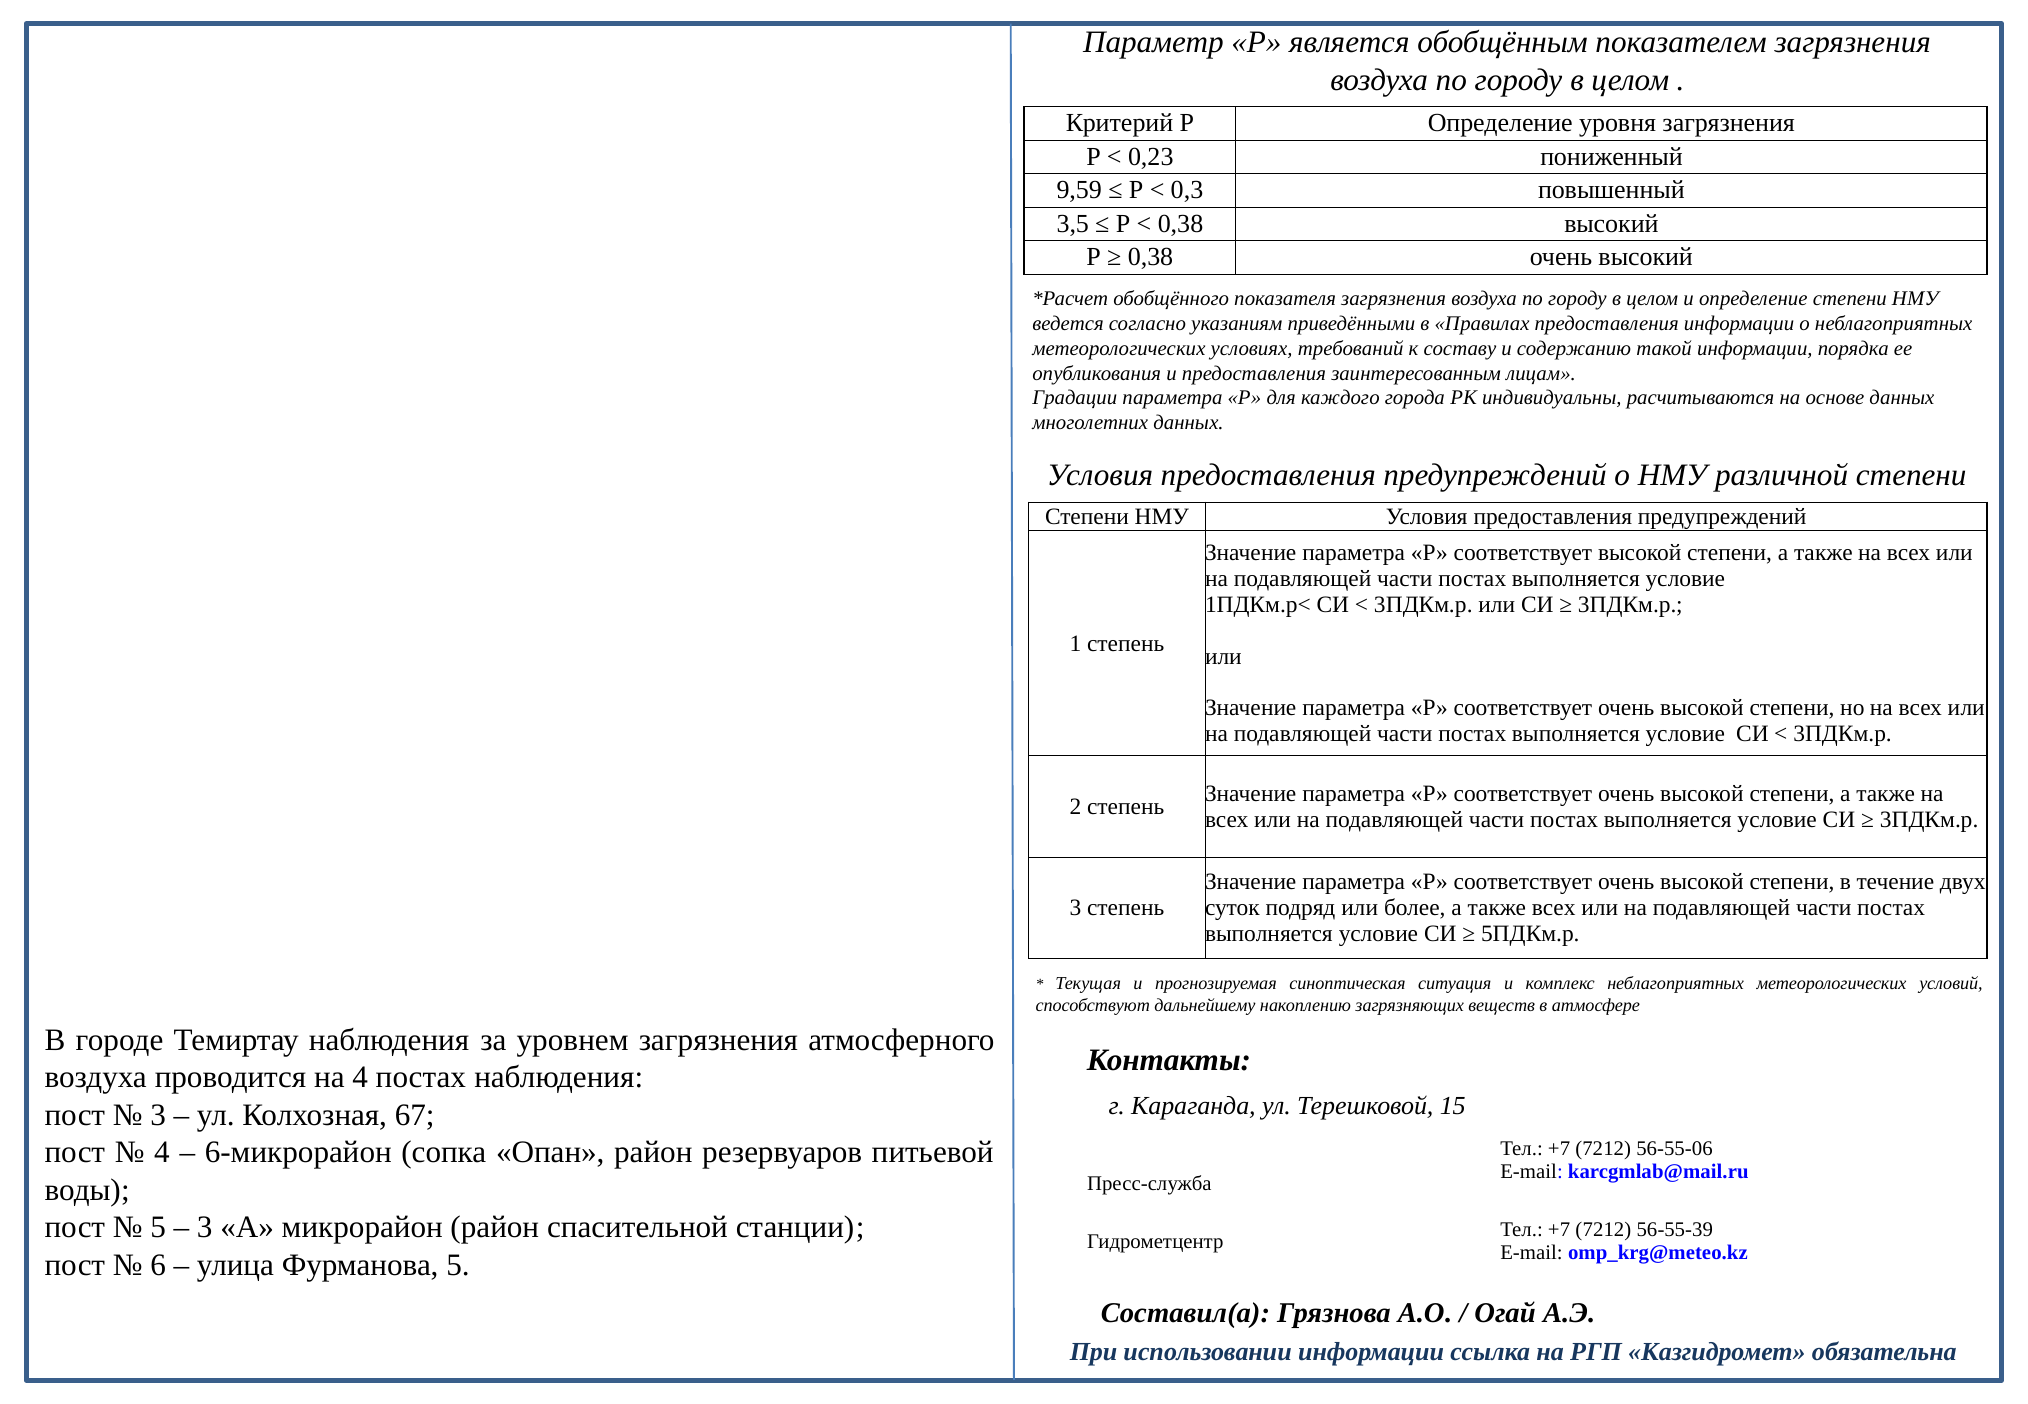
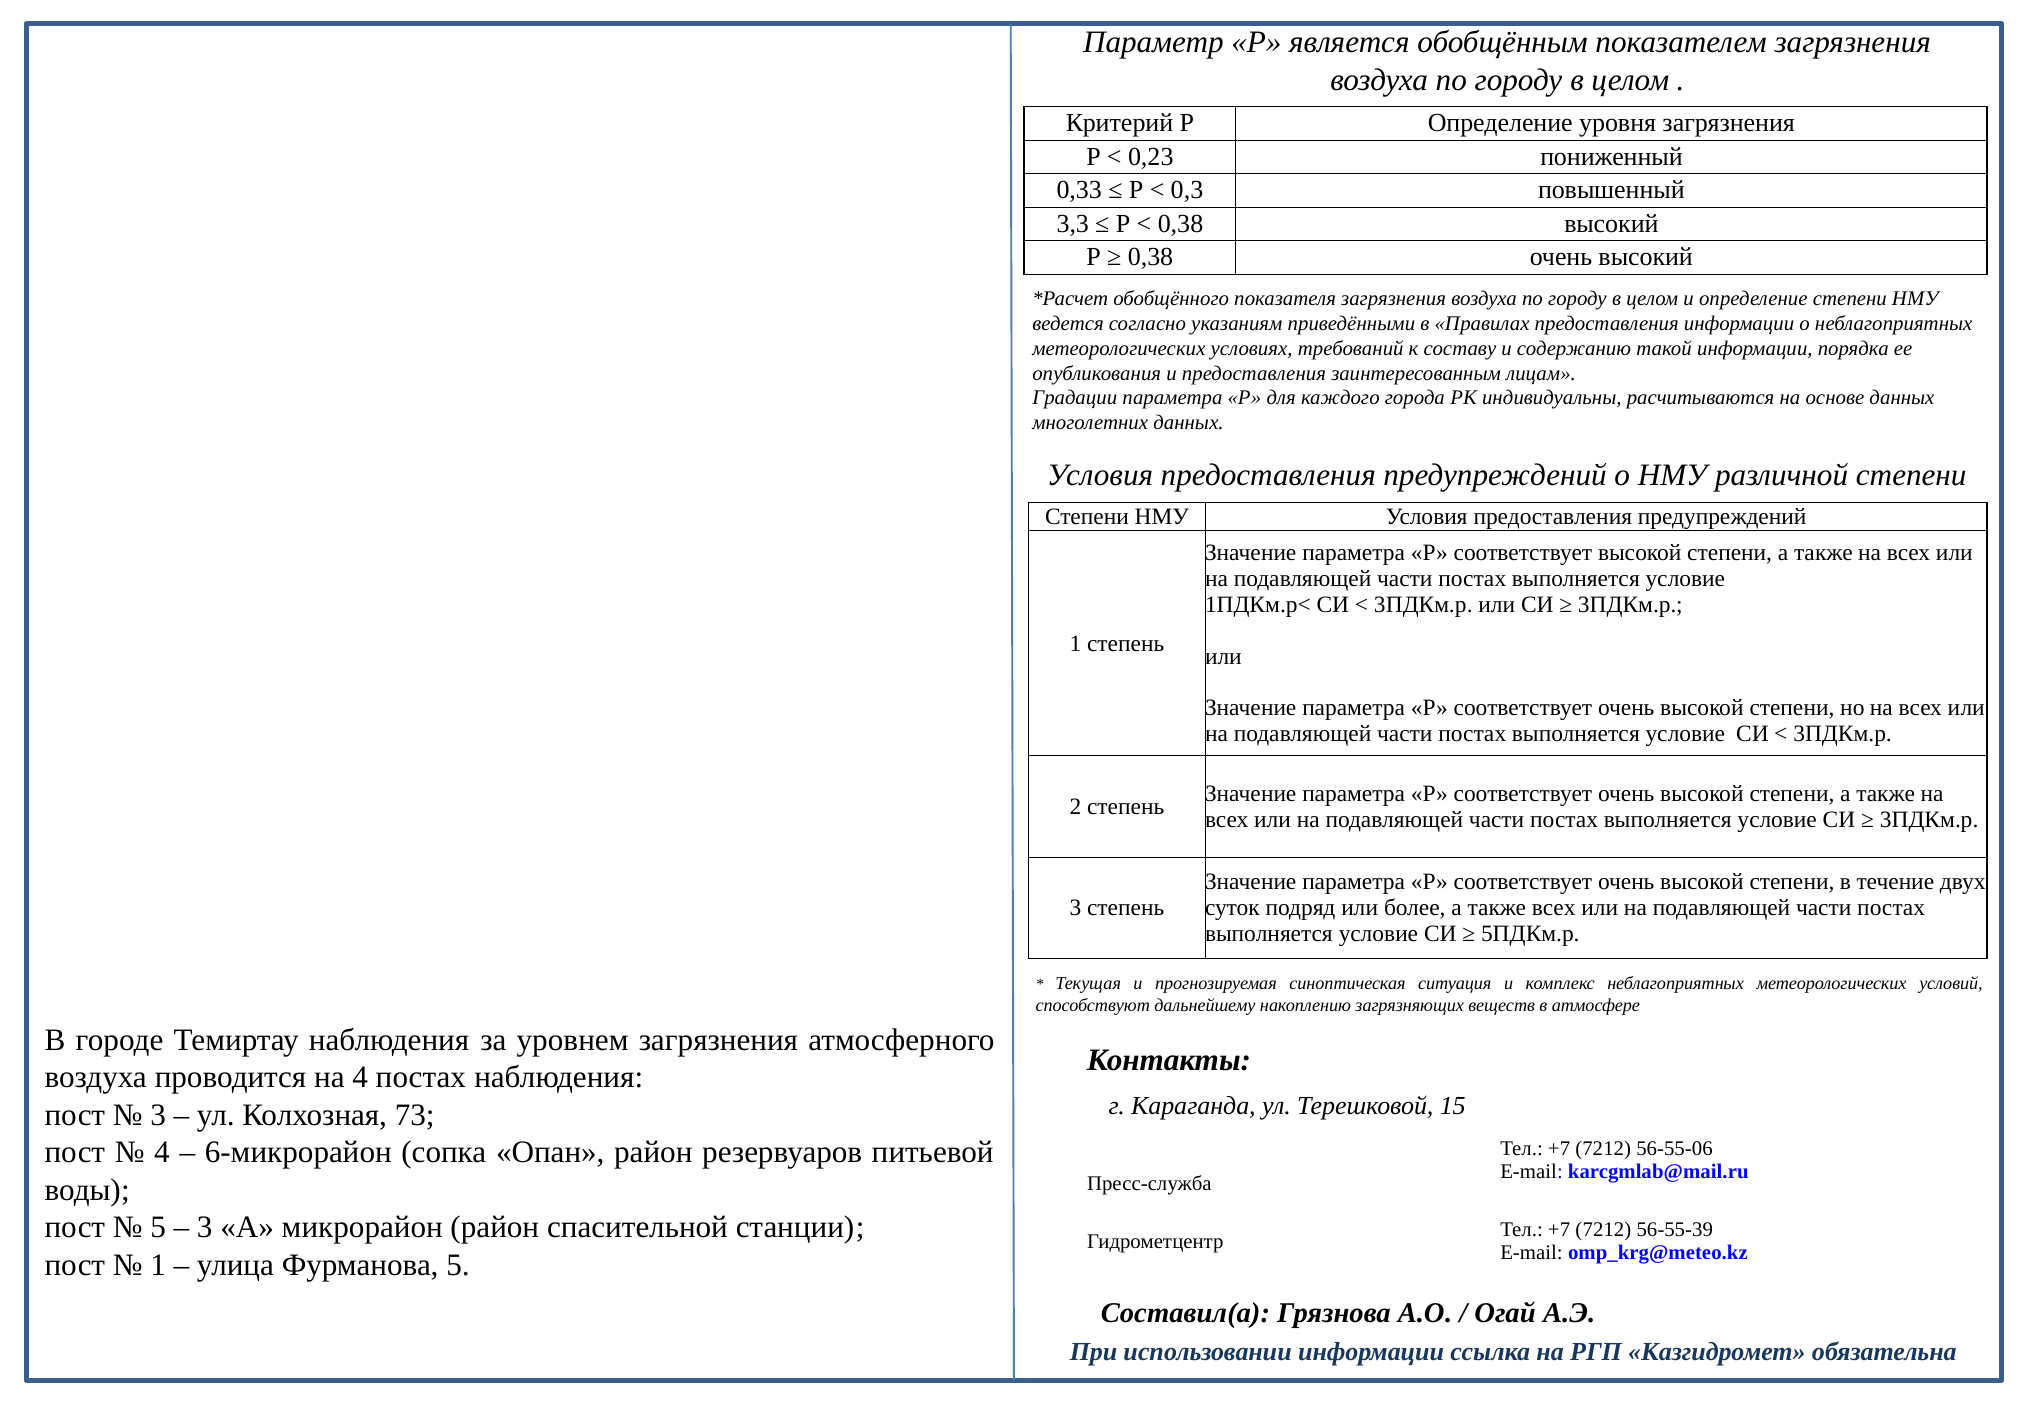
9,59: 9,59 -> 0,33 (1079, 190)
3,5: 3,5 -> 3,3 (1073, 224)
67: 67 -> 73 (415, 1115)
6: 6 -> 1 (158, 1265)
